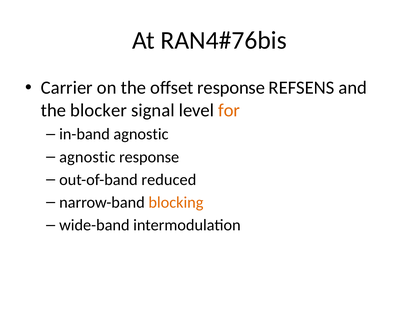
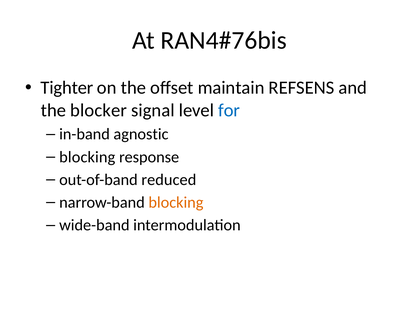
Carrier: Carrier -> Tighter (67, 88)
offset response: response -> maintain (231, 88)
for colour: orange -> blue (229, 110)
agnostic: agnostic -> blocking (87, 157)
